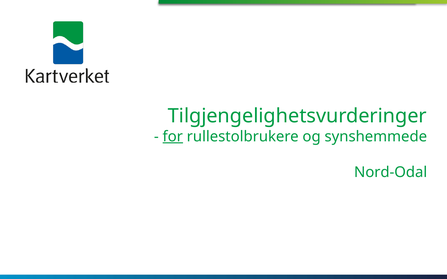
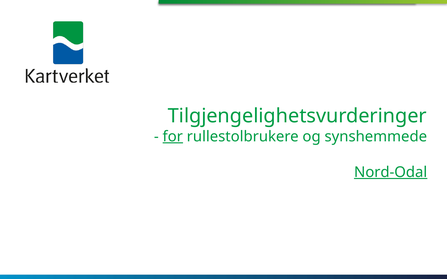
Nord-Odal underline: none -> present (391, 172)
